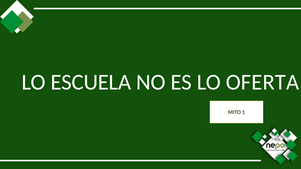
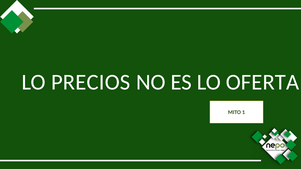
ESCUELA: ESCUELA -> PRECIOS (91, 82)
